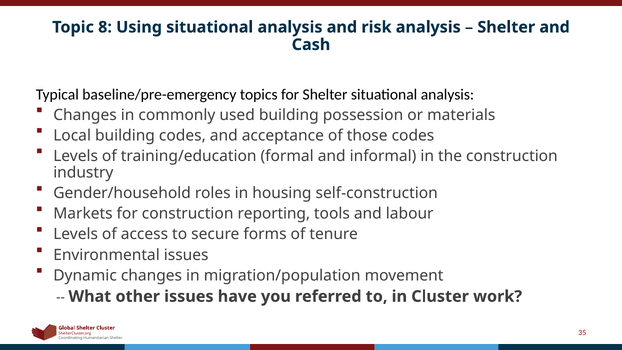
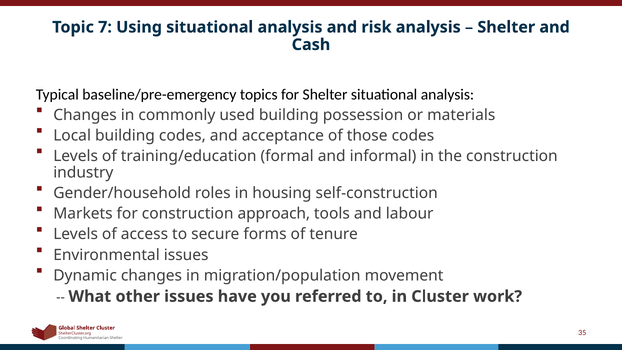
8: 8 -> 7 (105, 27)
reporting: reporting -> approach (274, 214)
